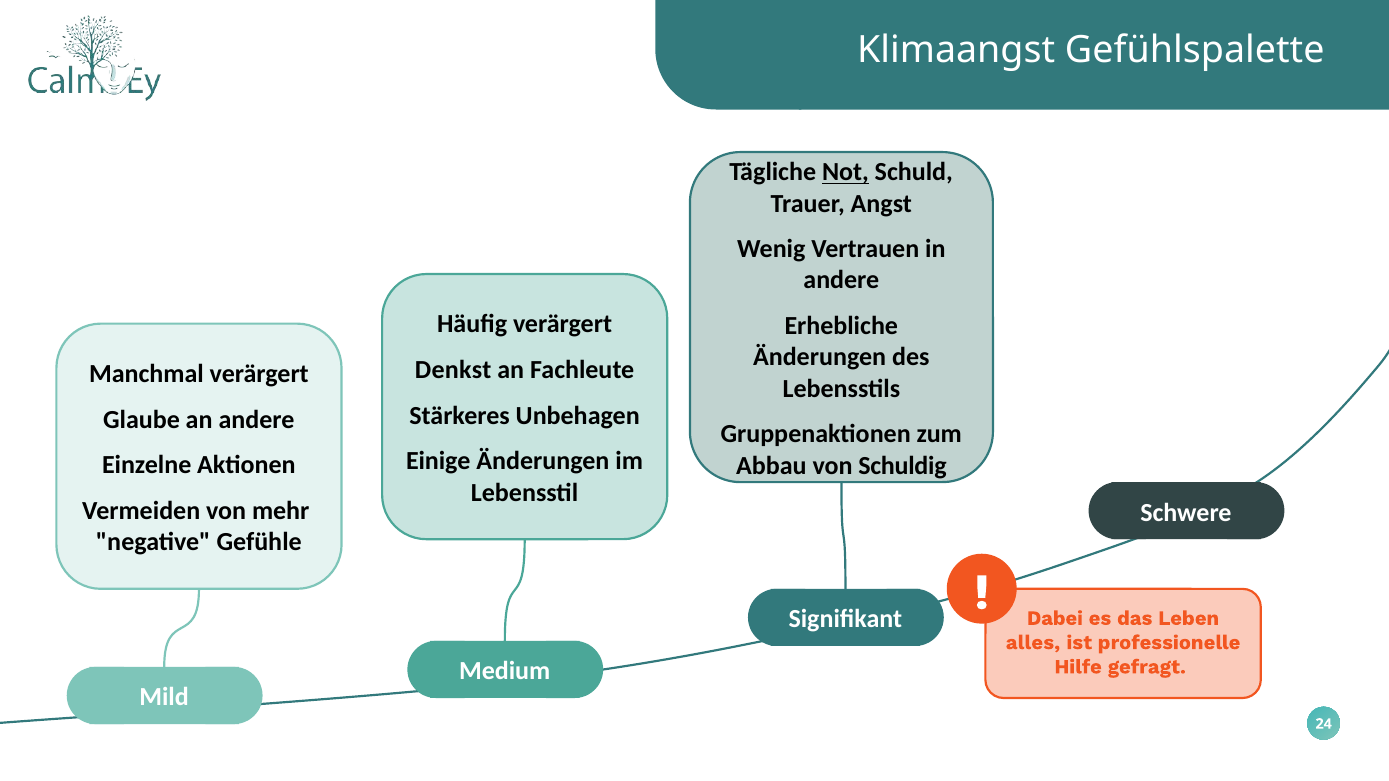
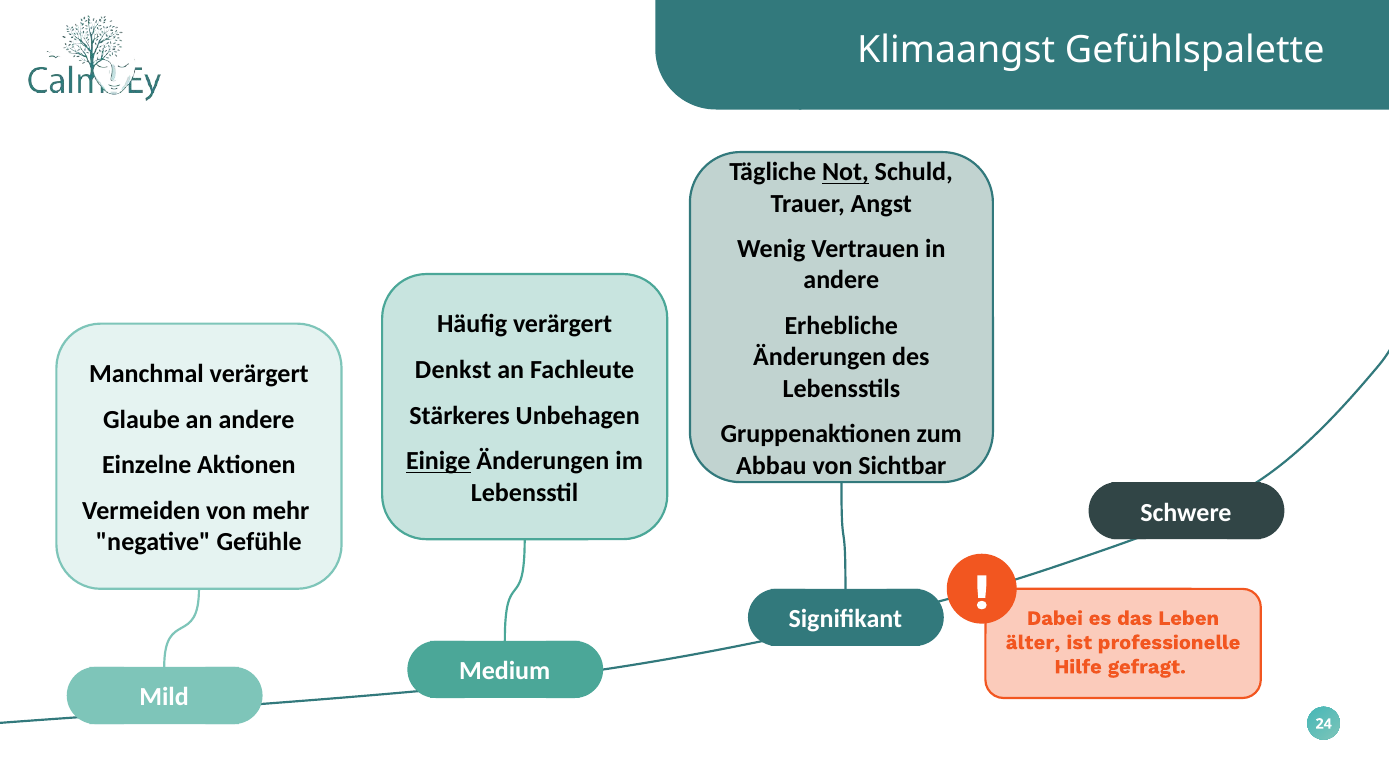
Einige underline: none -> present (438, 462)
Schuldig: Schuldig -> Sichtbar (902, 466)
alles: alles -> älter (1033, 643)
